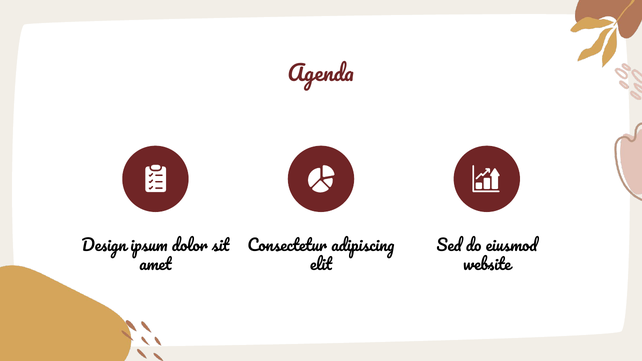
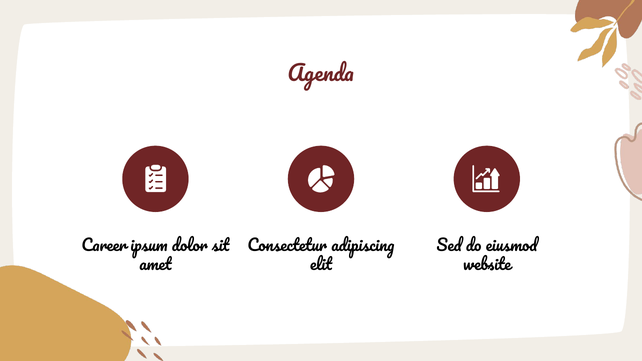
Design: Design -> Career (104, 246)
